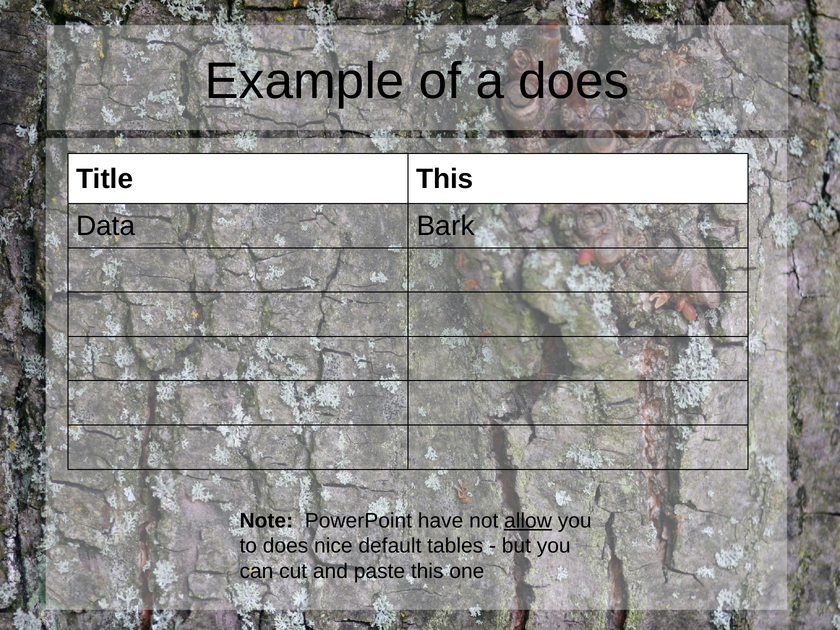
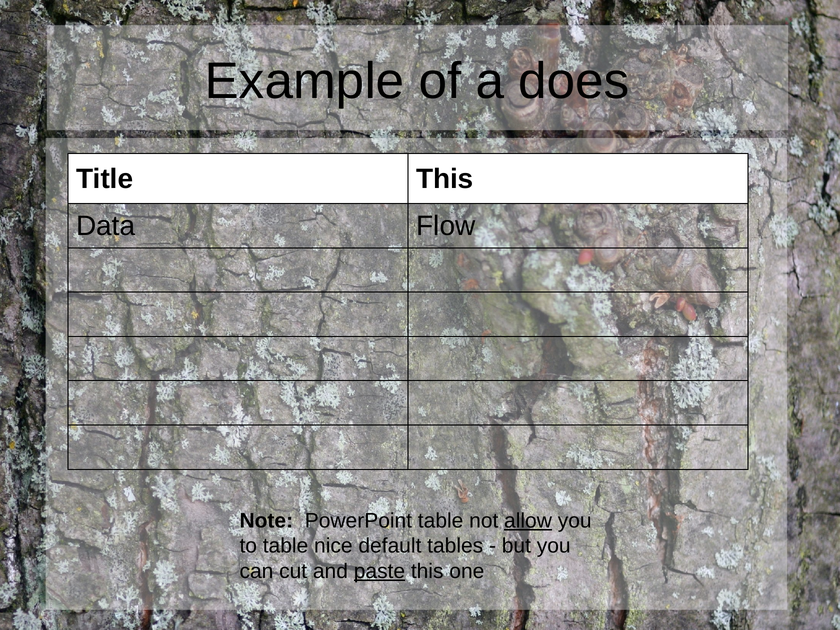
Bark: Bark -> Flow (446, 226)
PowerPoint have: have -> table (441, 521)
to does: does -> table (286, 546)
paste underline: none -> present (379, 571)
